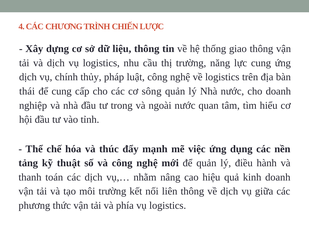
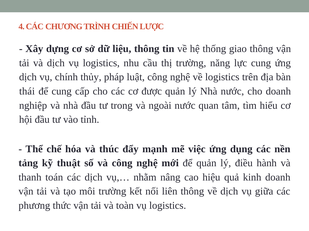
sông: sông -> được (152, 92)
phía: phía -> toàn (125, 206)
